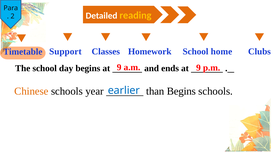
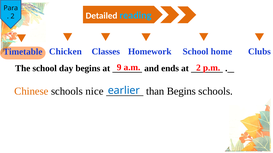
reading colour: yellow -> light blue (135, 15)
Support: Support -> Chicken (65, 52)
a.m 9: 9 -> 2 (198, 68)
year: year -> nice (95, 92)
